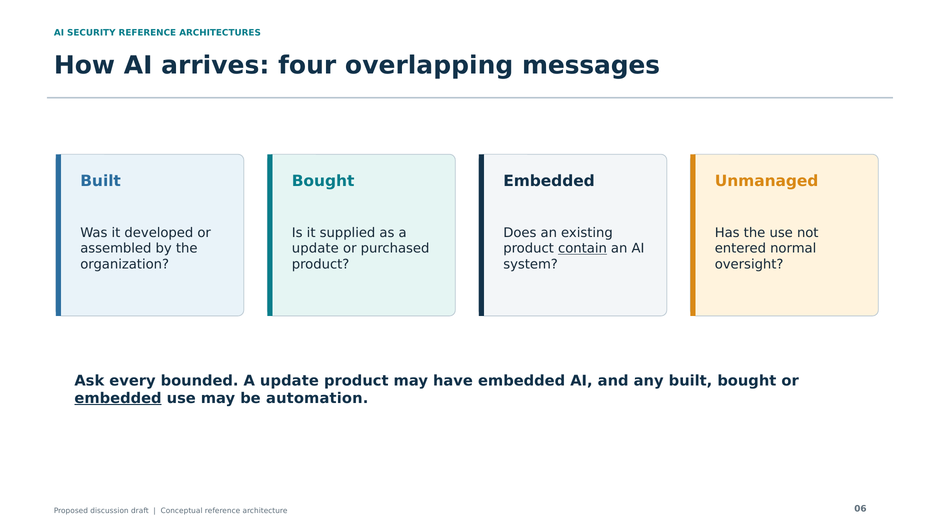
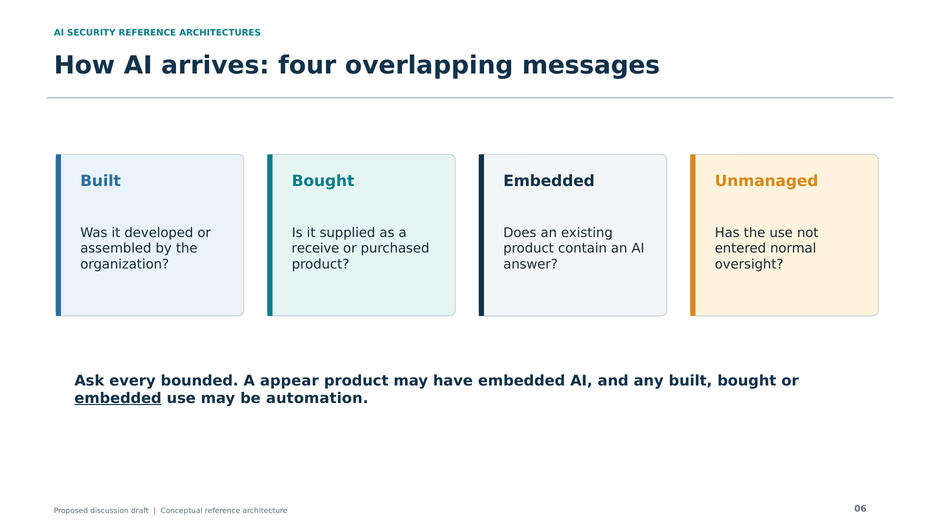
update: update -> receive (315, 248)
contain underline: present -> none (582, 248)
system: system -> answer (531, 264)
update: update -> appear (289, 380)
